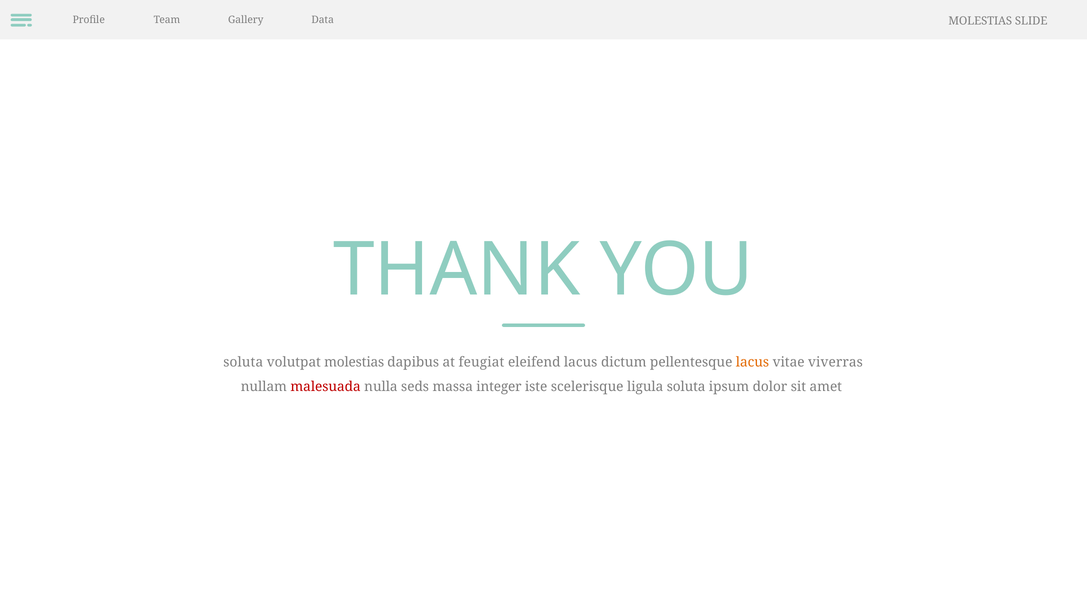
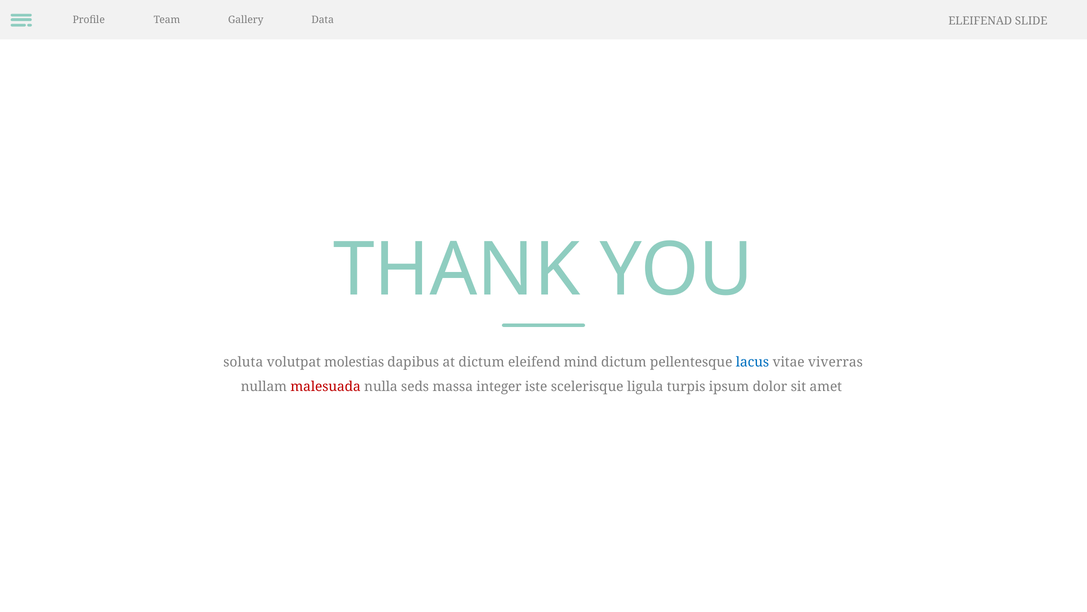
MOLESTIAS: MOLESTIAS -> ELEIFENAD (980, 21)
at feugiat: feugiat -> dictum (481, 362)
eleifend lacus: lacus -> mind (581, 362)
lacus colour: orange -> blue (752, 362)
ligula soluta: soluta -> turpis (686, 387)
